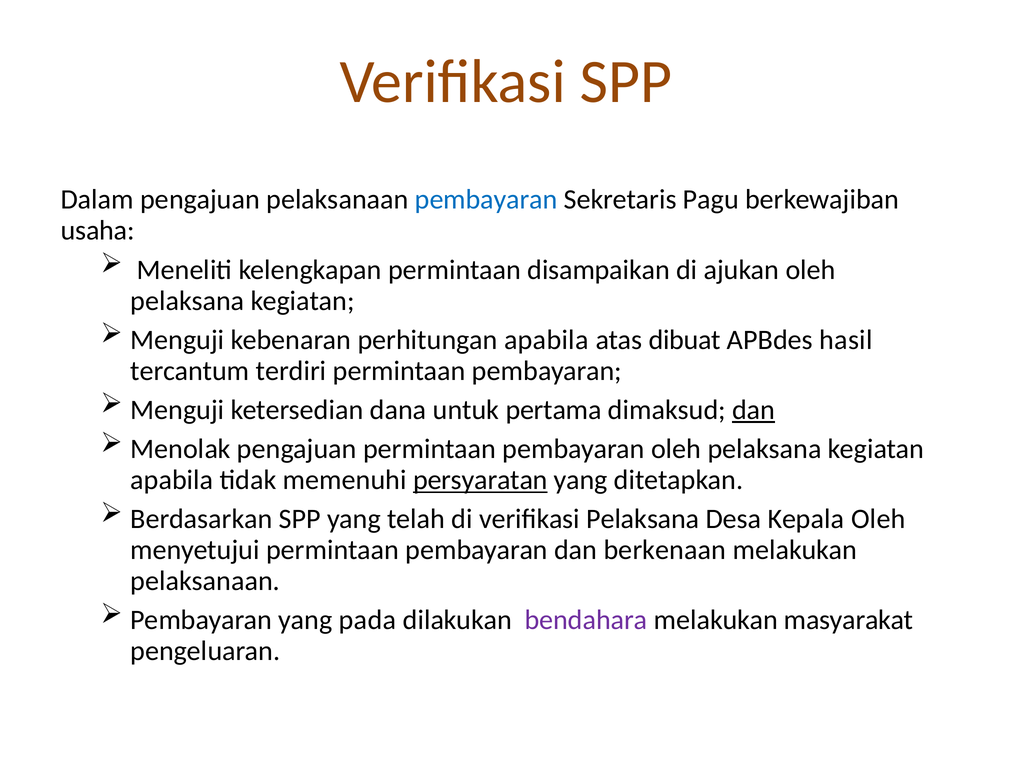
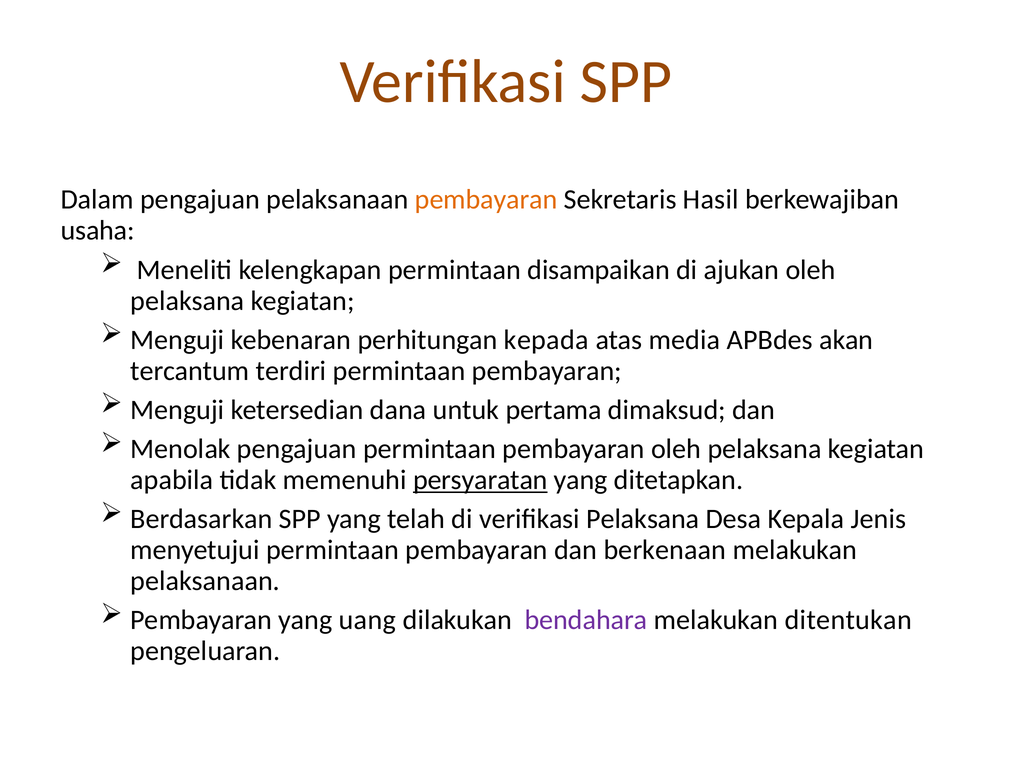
pembayaran colour: blue -> orange (486, 200)
Pagu: Pagu -> Hasil (711, 200)
perhitungan apabila: apabila -> kepada (546, 340)
dibuat: dibuat -> media (684, 340)
hasil: hasil -> akan (846, 340)
dan underline: present -> none (754, 410)
Kepala Oleh: Oleh -> Jenis (878, 519)
pada: pada -> uang (367, 620)
masyarakat: masyarakat -> ditentukan (848, 620)
